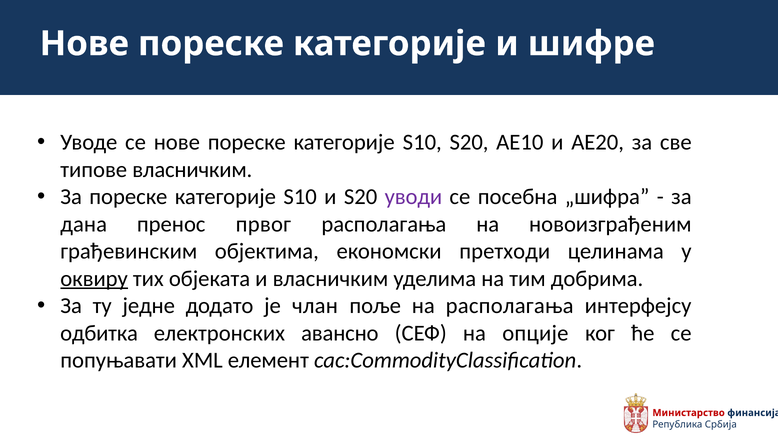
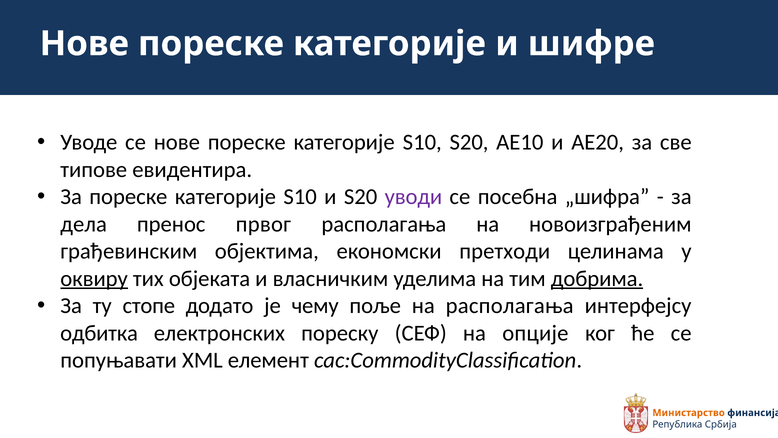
типове власничким: власничким -> евидентира (192, 169)
дана: дана -> дела (84, 224)
добрима underline: none -> present (597, 278)
једне: једне -> стопе (149, 306)
члан: члан -> чему (315, 306)
авансно: авансно -> пореску (340, 333)
Министарство colour: red -> orange (689, 412)
